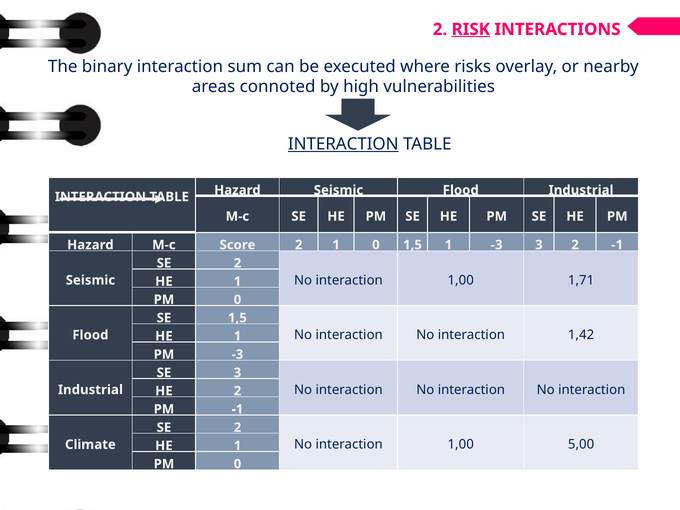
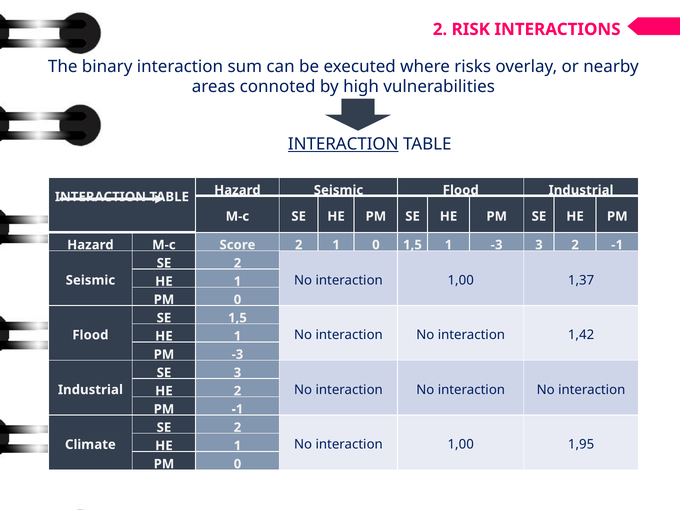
RISK underline: present -> none (471, 29)
1,71: 1,71 -> 1,37 (581, 280)
5,00: 5,00 -> 1,95 (581, 445)
